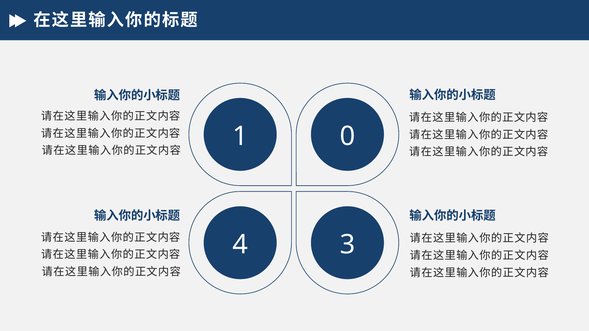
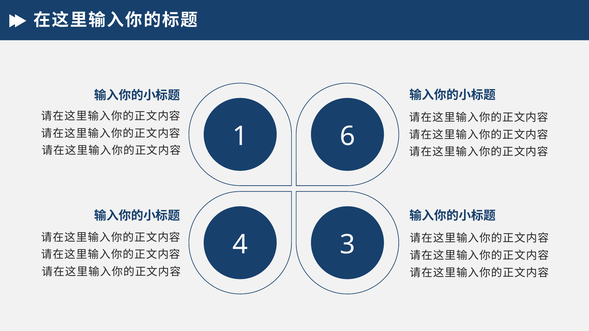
0: 0 -> 6 (347, 136)
